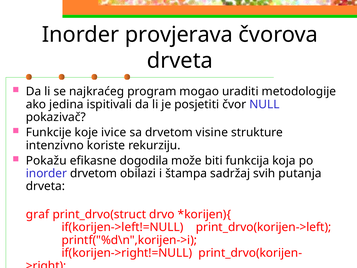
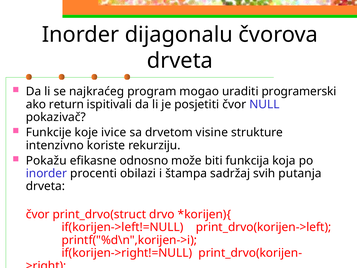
provjerava: provjerava -> dijagonalu (179, 35)
metodologije: metodologije -> programerski (299, 91)
jedina: jedina -> return (66, 104)
dogodila: dogodila -> odnosno (144, 160)
inorder drvetom: drvetom -> procenti (94, 173)
graf: graf -> čvor (38, 214)
